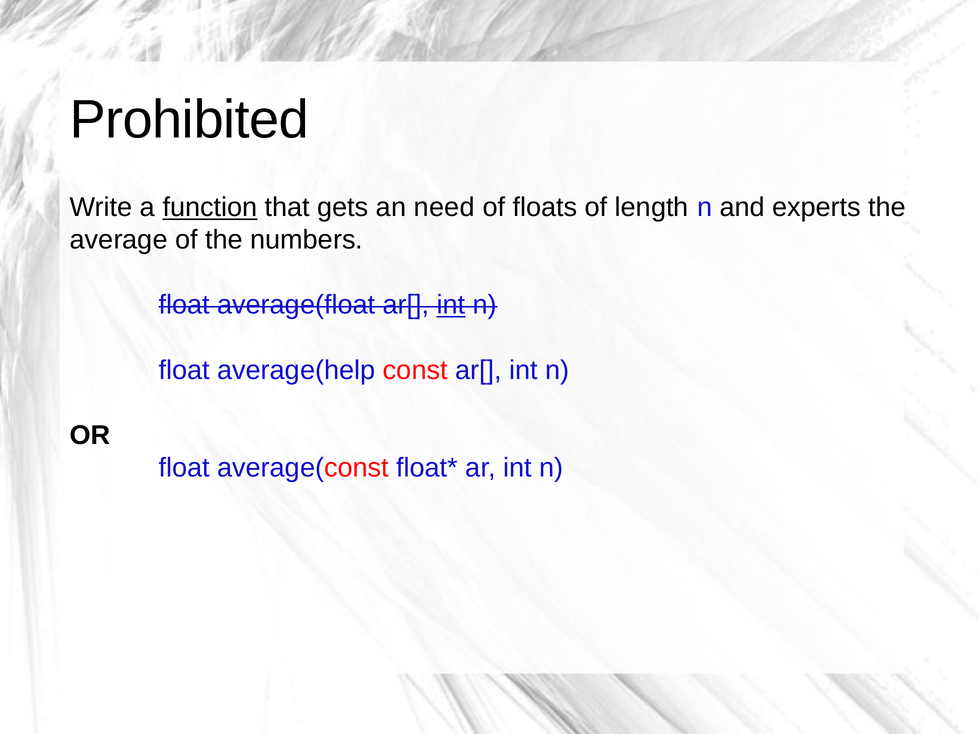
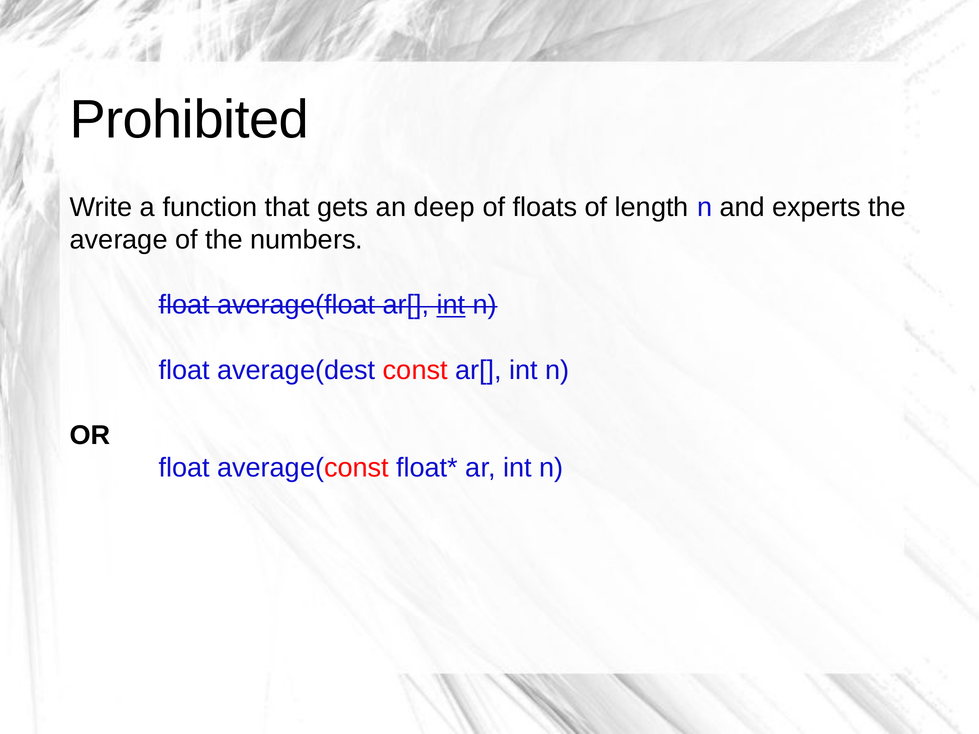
function underline: present -> none (210, 207)
need: need -> deep (444, 207)
average(help: average(help -> average(dest (296, 370)
